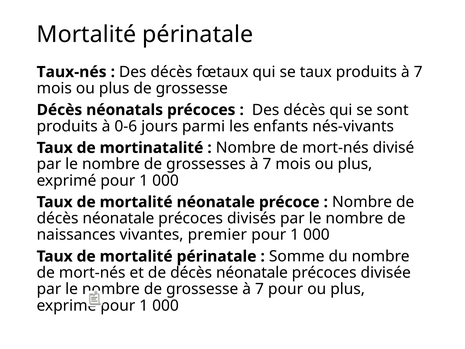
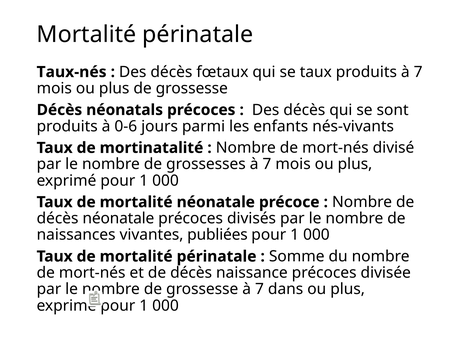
premier: premier -> publiées (217, 235)
et de décès néonatale: néonatale -> naissance (252, 273)
7 pour: pour -> dans (286, 289)
